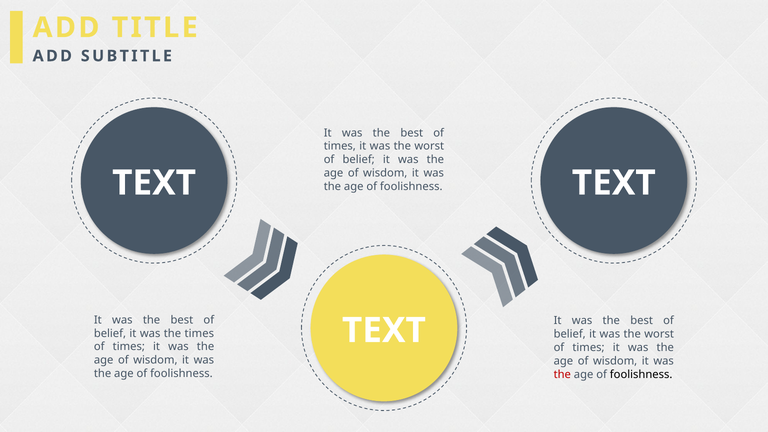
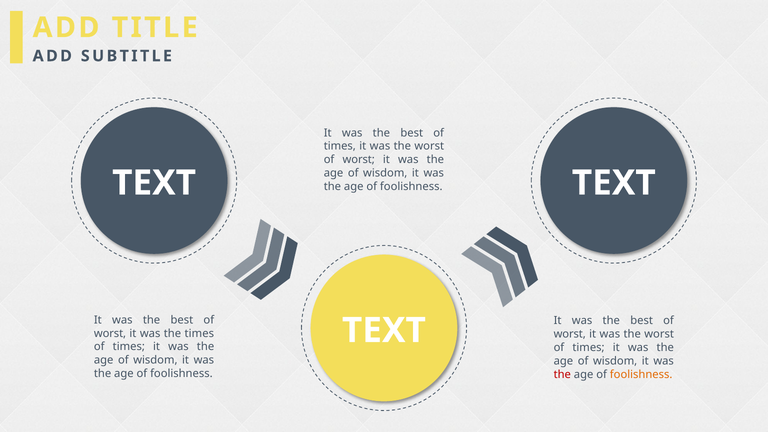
belief: belief -> worst (359, 160)
belief: belief -> worst (110, 333)
belief: belief -> worst (570, 334)
foolishness colour: black -> orange (641, 374)
